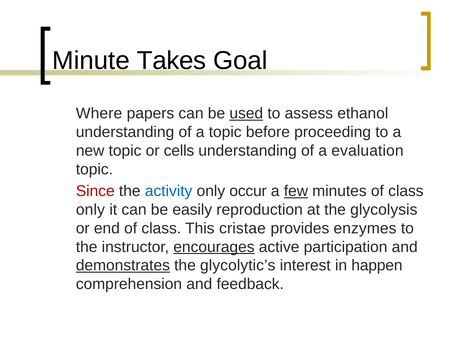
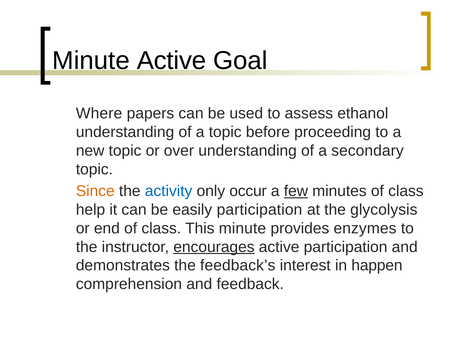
Minute Takes: Takes -> Active (172, 61)
used underline: present -> none (246, 114)
cells: cells -> over (179, 151)
evaluation: evaluation -> secondary (368, 151)
Since colour: red -> orange (95, 191)
only: only -> help (91, 210)
easily reproduction: reproduction -> participation (259, 210)
This cristae: cristae -> minute (242, 229)
demonstrates underline: present -> none (123, 266)
glycolytic’s: glycolytic’s -> feedback’s (238, 266)
